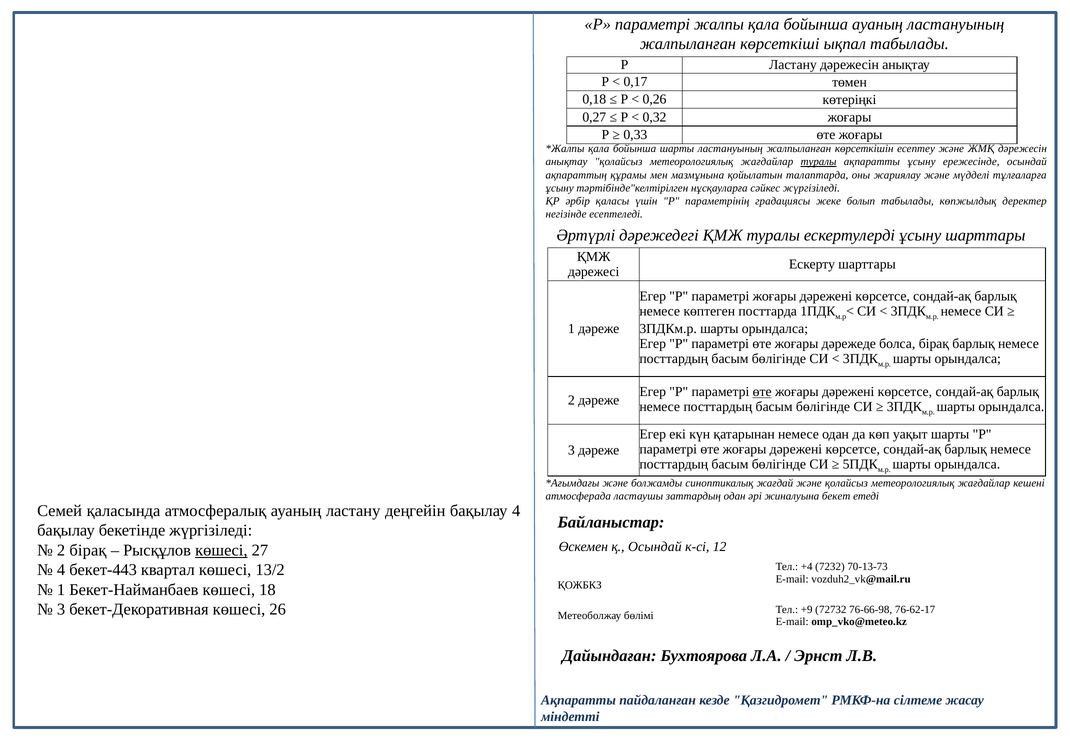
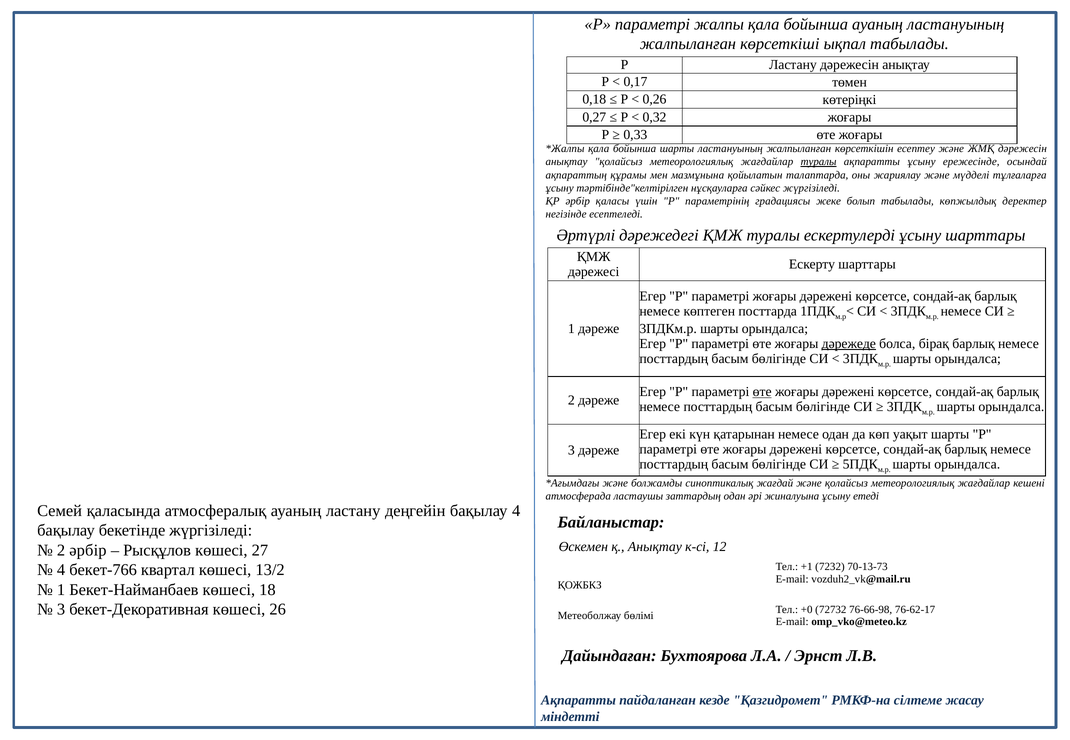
дәрежеде underline: none -> present (849, 344)
жиналуына бекет: бекет -> ұсыну (836, 497)
қ Осындай: Осындай -> Анықтау (655, 547)
2 бірақ: бірақ -> әрбір (88, 551)
көшесі underline: present -> none (221, 551)
+4: +4 -> +1 (807, 567)
бекет-443: бекет-443 -> бекет-766 (103, 571)
+9: +9 -> +0 (807, 610)
